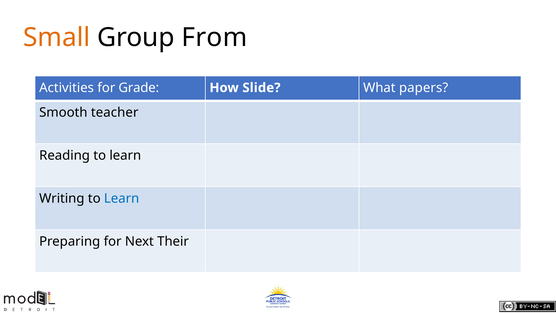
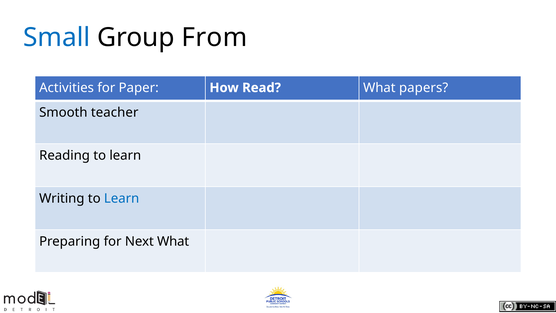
Small colour: orange -> blue (57, 38)
Grade: Grade -> Paper (139, 88)
Slide: Slide -> Read (262, 88)
Next Their: Their -> What (173, 241)
